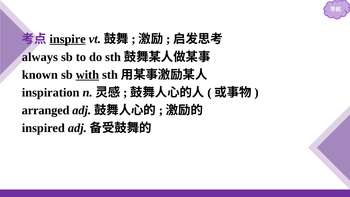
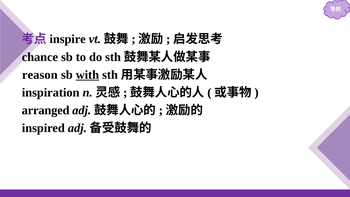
inspire underline: present -> none (68, 39)
always: always -> chance (40, 57)
known: known -> reason (40, 75)
